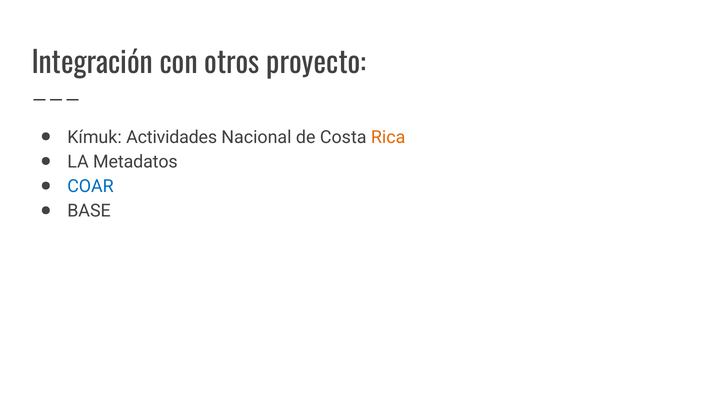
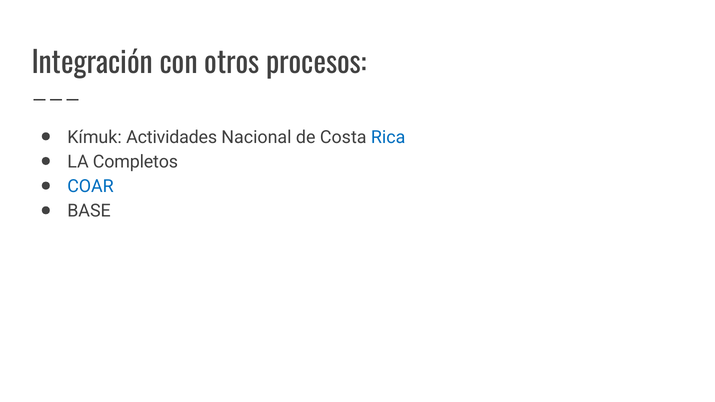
proyecto: proyecto -> procesos (316, 64)
Rica colour: orange -> blue (388, 137)
Metadatos: Metadatos -> Completos (135, 162)
